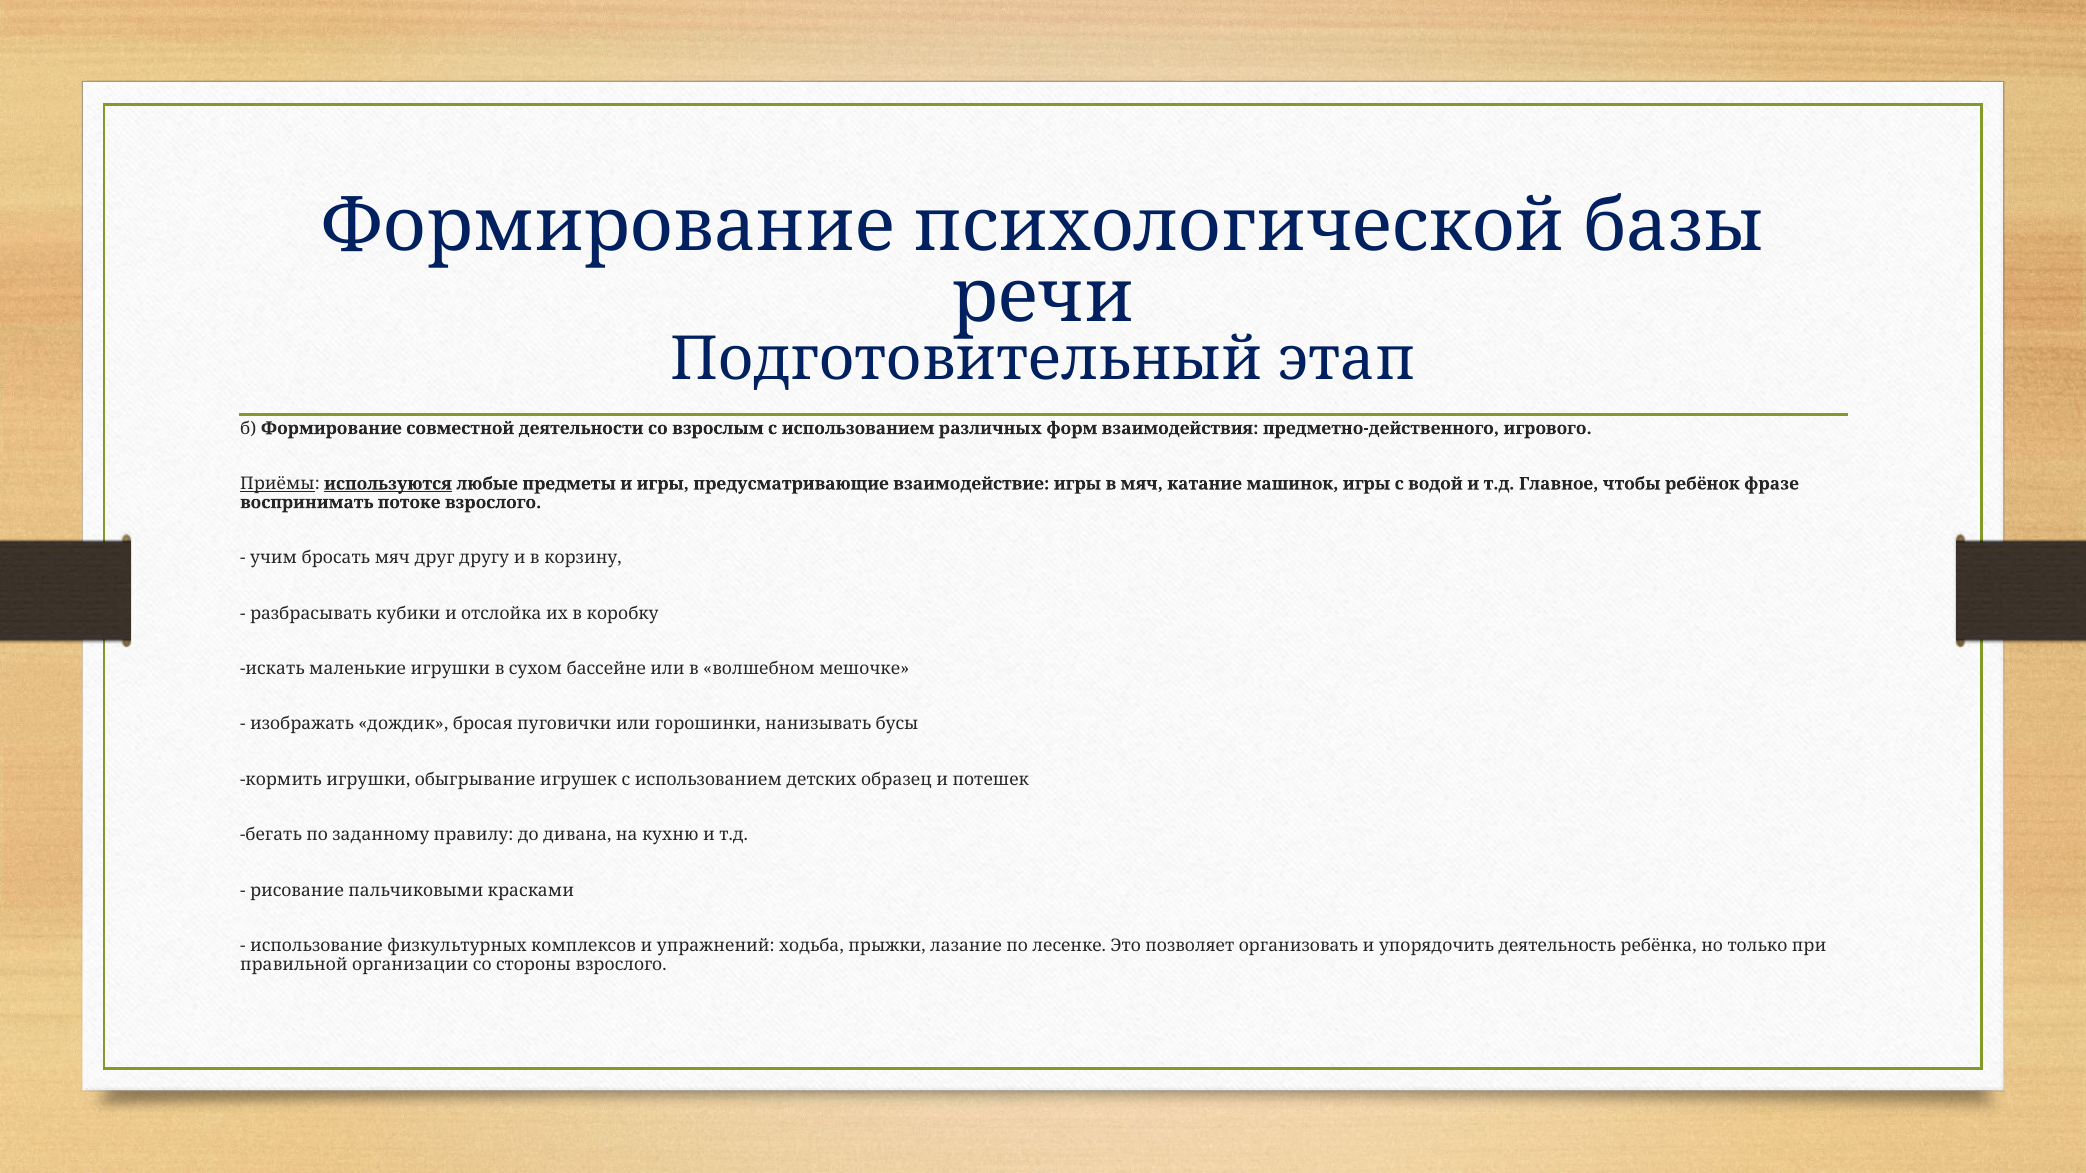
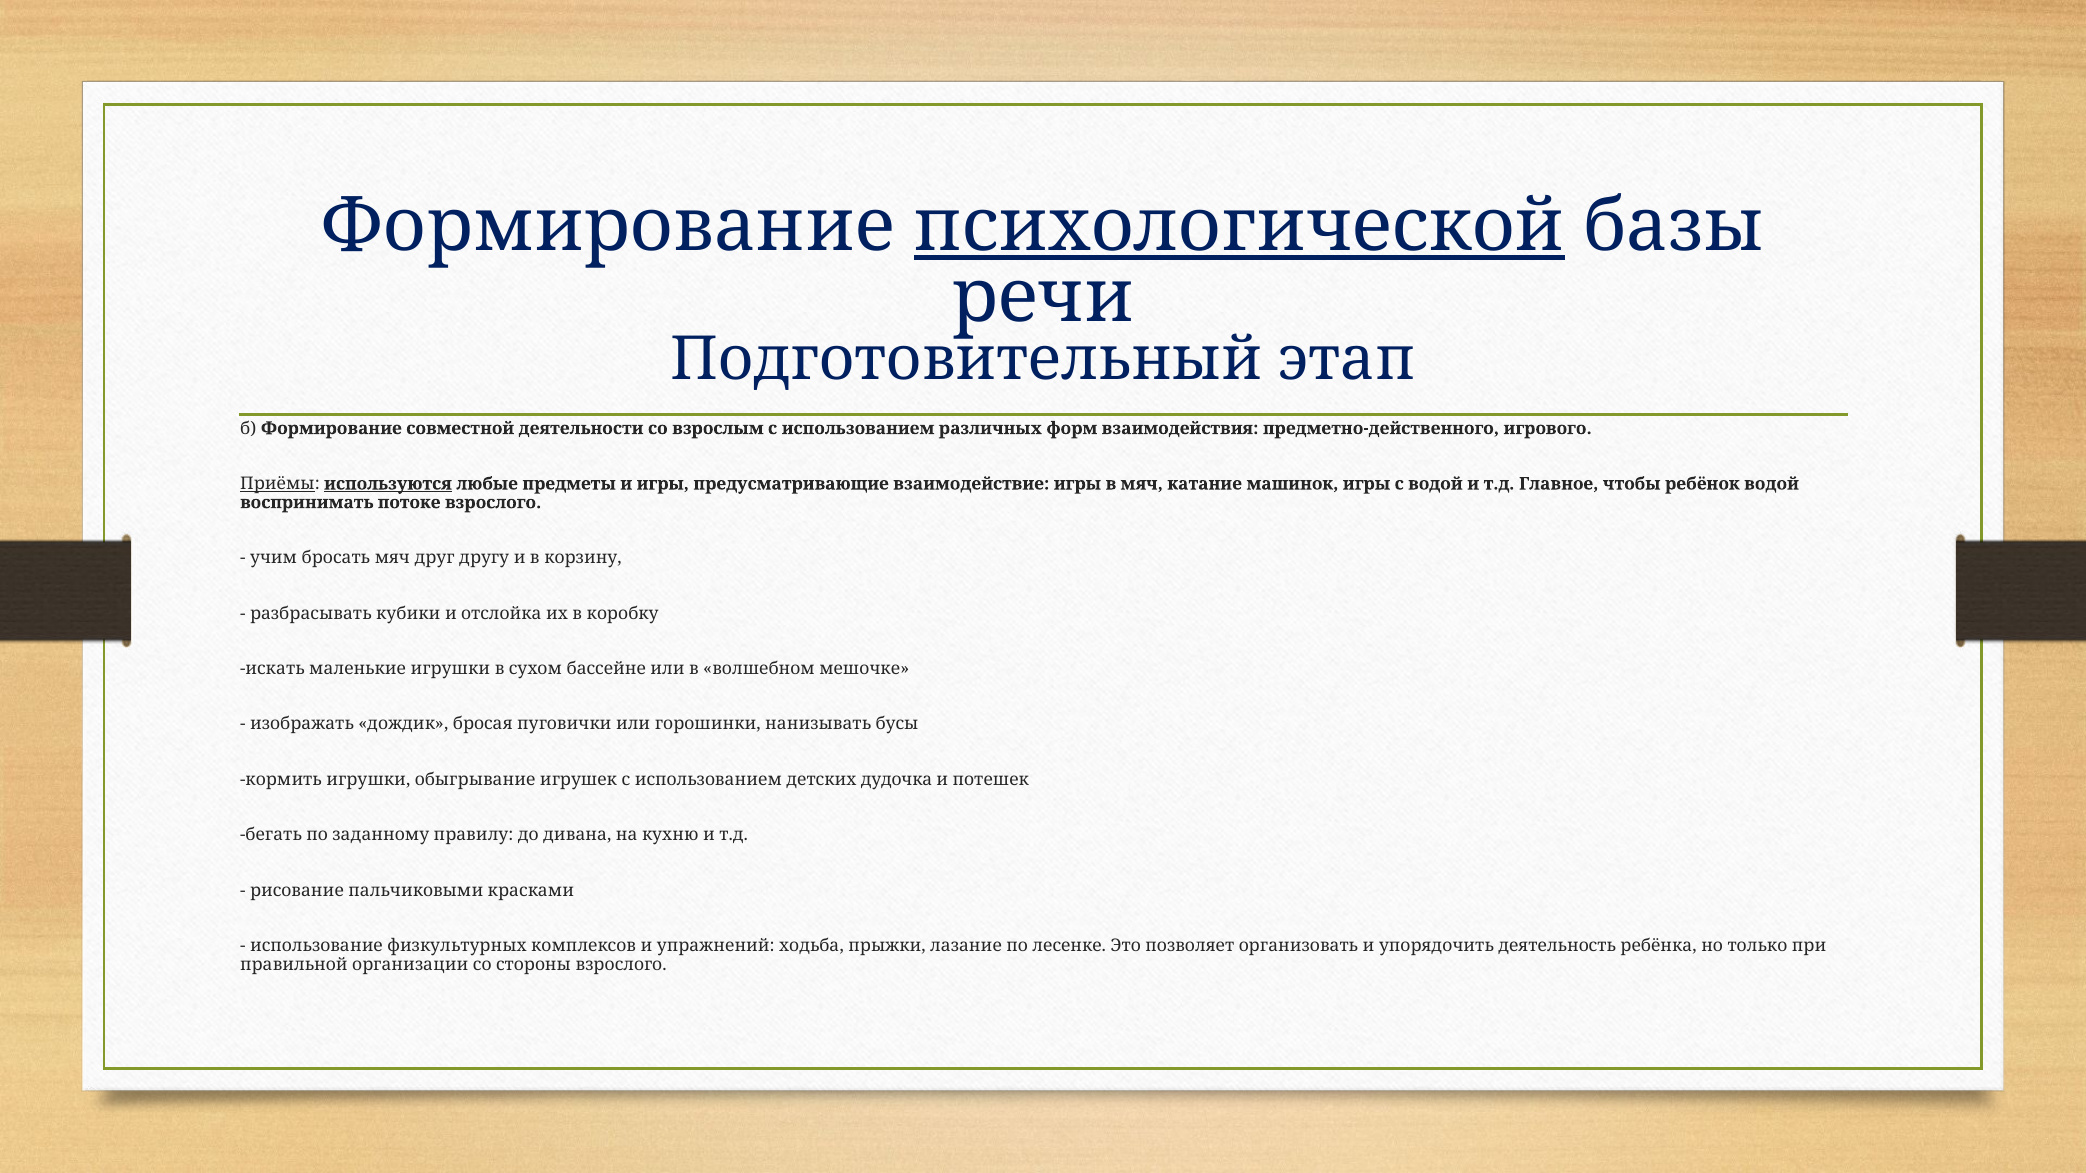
психологической underline: none -> present (1239, 226)
ребёнок фразе: фразе -> водой (1772, 484)
образец: образец -> дудочка (897, 780)
